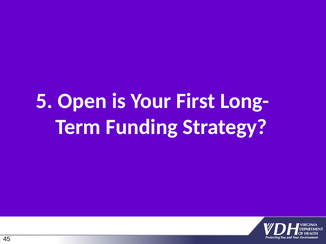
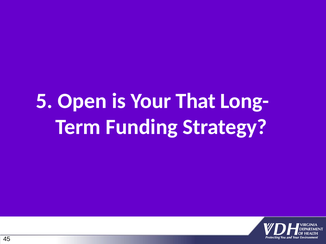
First: First -> That (196, 101)
